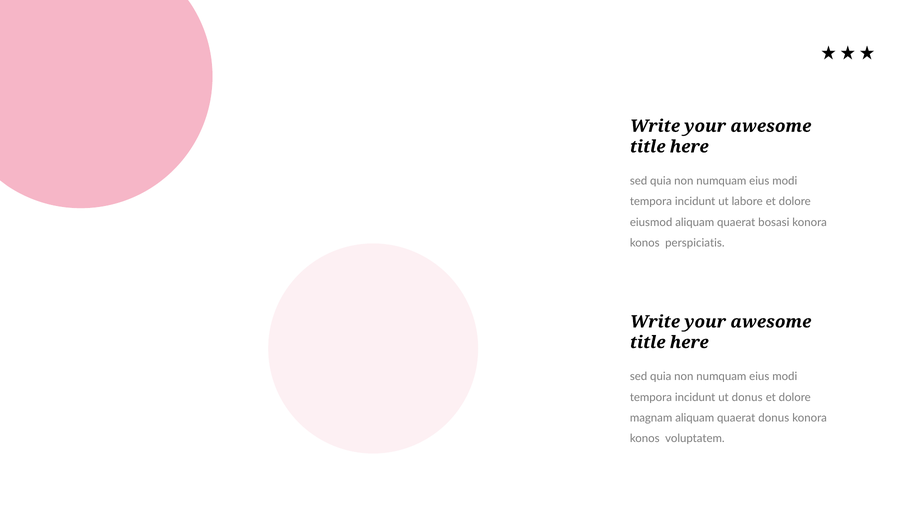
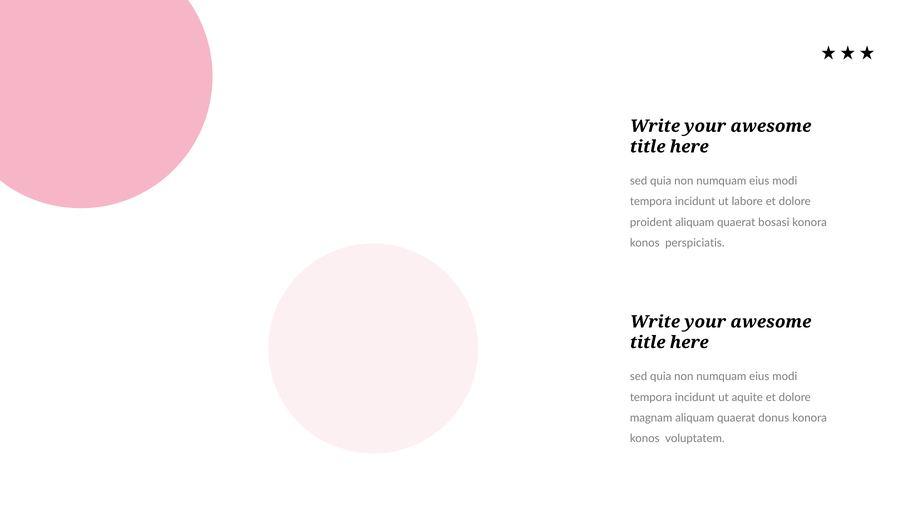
eiusmod: eiusmod -> proident (651, 222)
ut donus: donus -> aquite (747, 397)
